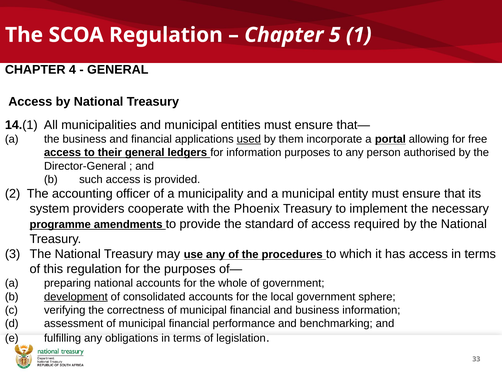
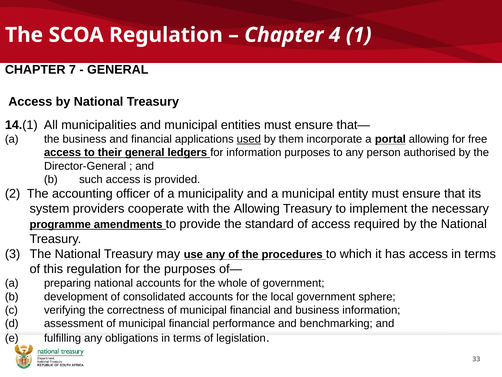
5: 5 -> 4 (335, 35)
4: 4 -> 7 (72, 70)
the Phoenix: Phoenix -> Allowing (257, 209)
development underline: present -> none (76, 296)
